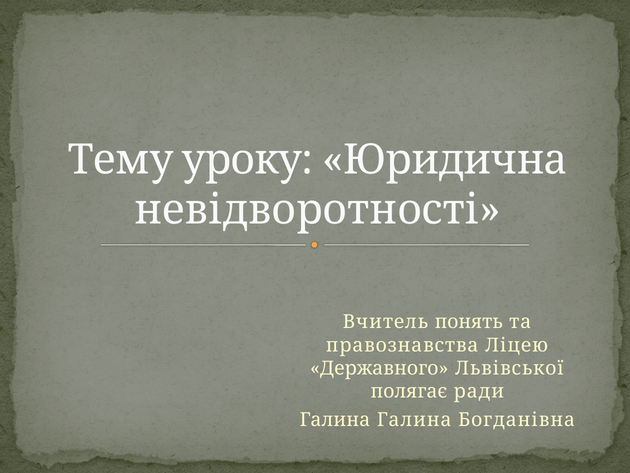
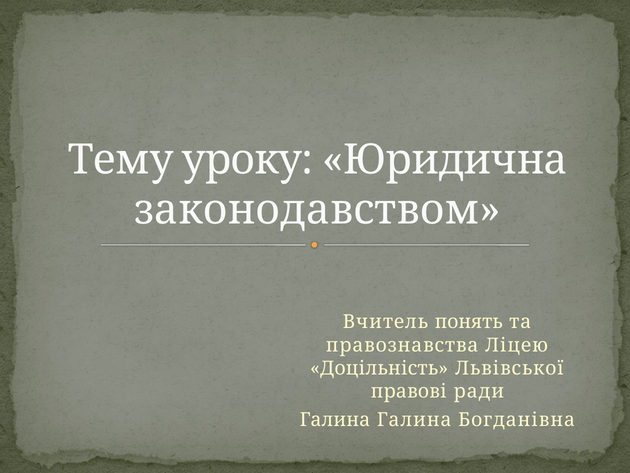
невідворотності: невідворотності -> законодавством (317, 210)
Державного: Державного -> Доцільність (379, 368)
полягає: полягає -> правові (409, 391)
